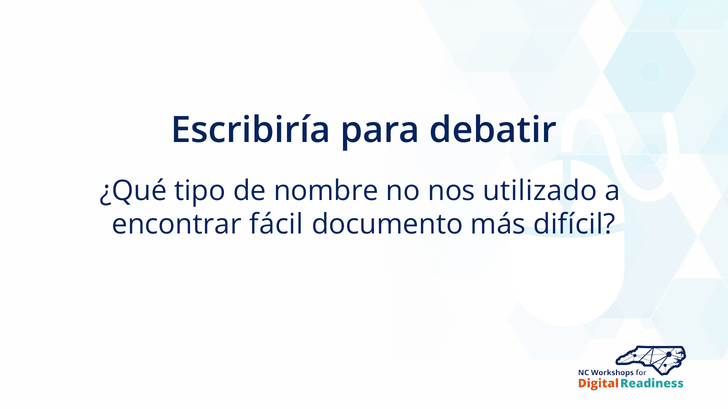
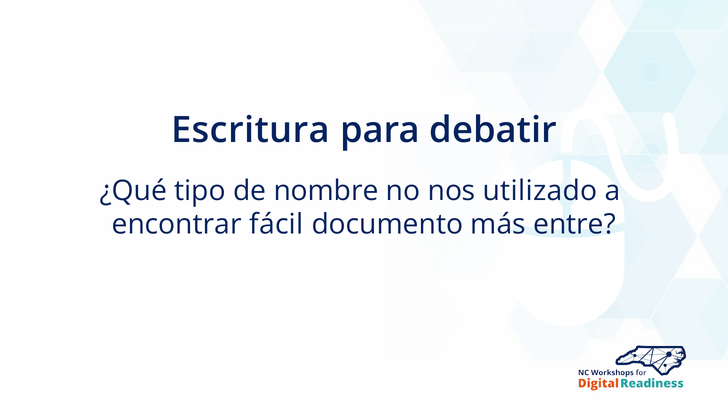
Escribiría: Escribiría -> Escritura (251, 130)
difícil: difícil -> entre (575, 225)
